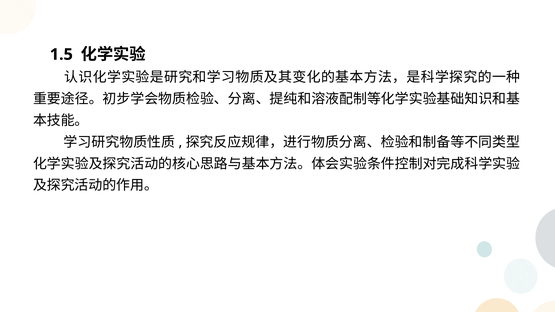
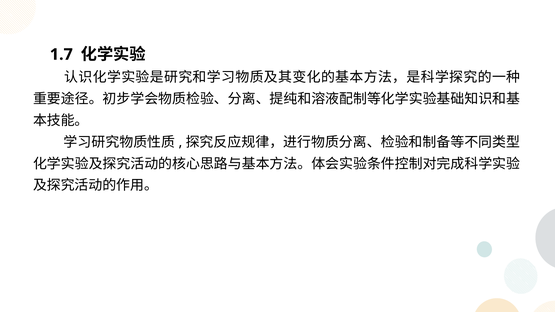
1.5: 1.5 -> 1.7 (61, 54)
